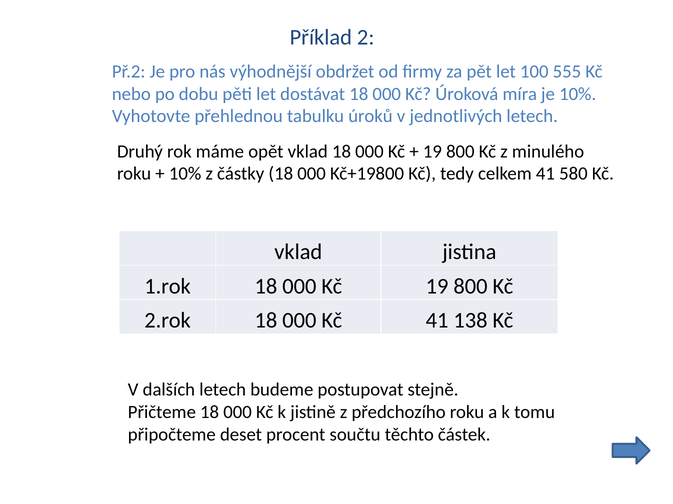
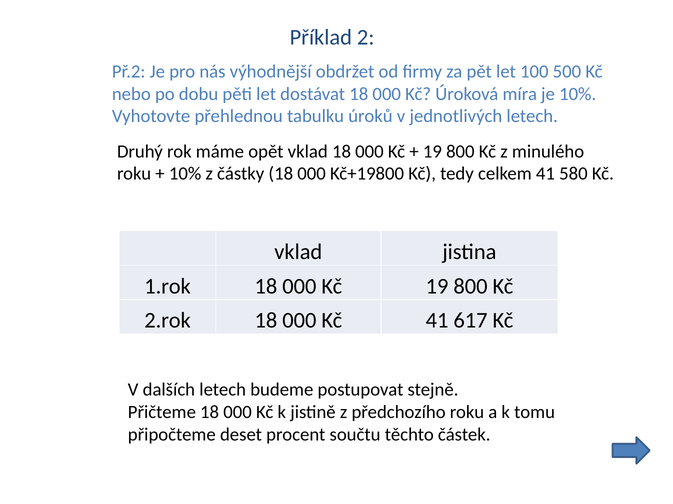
555: 555 -> 500 (567, 72)
138: 138 -> 617 (470, 321)
